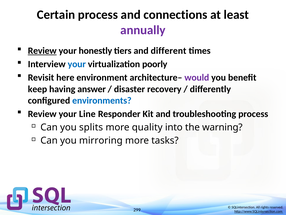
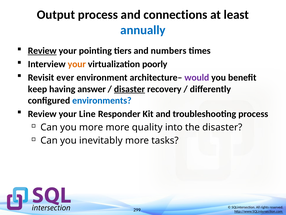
Certain: Certain -> Output (56, 15)
annually colour: purple -> blue (143, 30)
honestly: honestly -> pointing (95, 51)
different: different -> numbers (169, 51)
your colour: blue -> orange (77, 64)
here: here -> ever (65, 77)
disaster underline: none -> present (130, 89)
you splits: splits -> more (91, 127)
the warning: warning -> disaster (222, 127)
mirroring: mirroring -> inevitably (101, 140)
